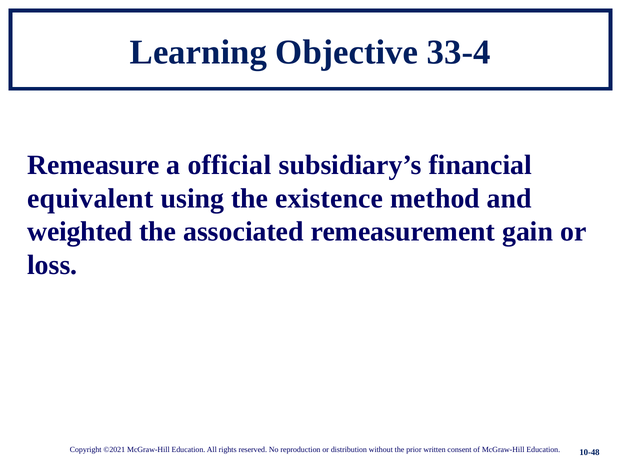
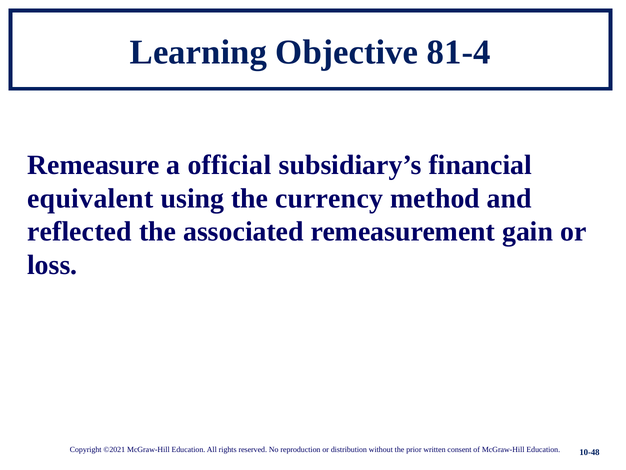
33-4: 33-4 -> 81-4 (459, 52)
existence: existence -> currency (329, 198)
weighted: weighted -> reflected (80, 232)
